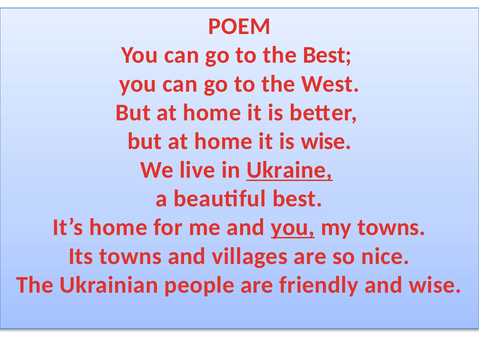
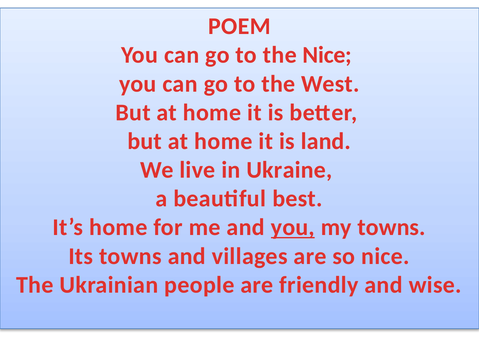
the Best: Best -> Nice (327, 55)
is wise: wise -> land (326, 141)
Ukraine underline: present -> none (289, 170)
